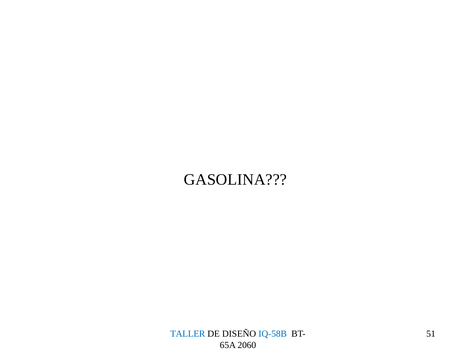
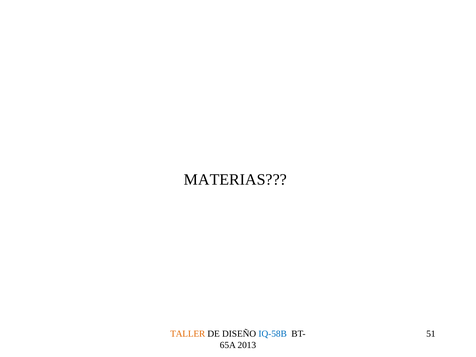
GASOLINA: GASOLINA -> MATERIAS (235, 179)
TALLER colour: blue -> orange (188, 334)
2060: 2060 -> 2013 (247, 345)
